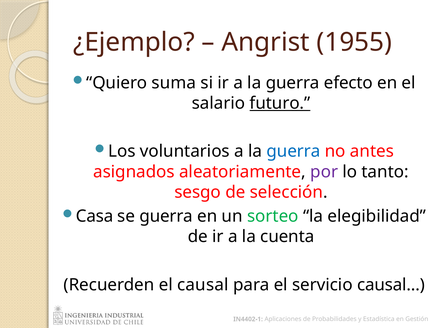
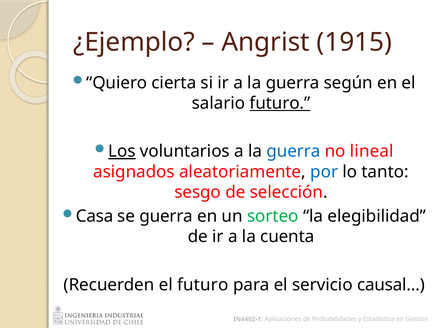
1955: 1955 -> 1915 (354, 42)
suma: suma -> cierta (174, 83)
efecto: efecto -> según (348, 83)
Los underline: none -> present (122, 152)
antes: antes -> lineal (372, 152)
por colour: purple -> blue (324, 172)
el causal: causal -> futuro (203, 285)
